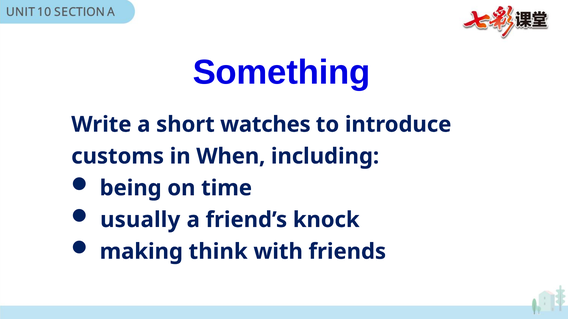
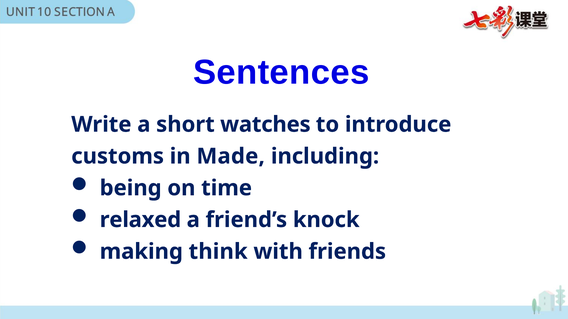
Something: Something -> Sentences (281, 72)
When: When -> Made (231, 156)
usually: usually -> relaxed (140, 220)
